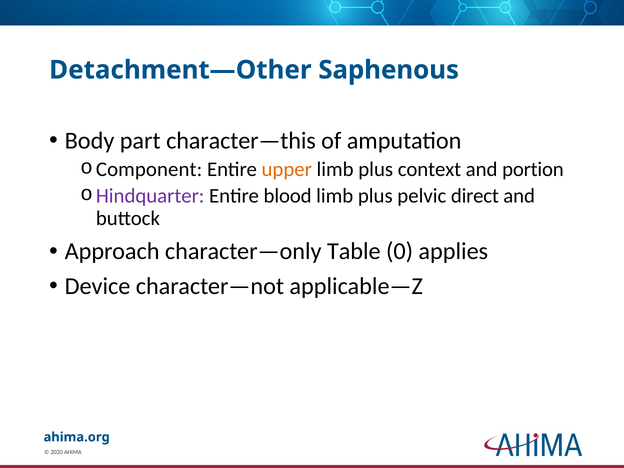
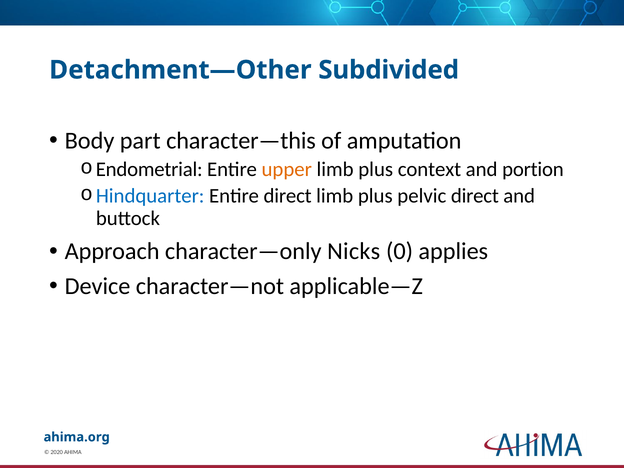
Saphenous: Saphenous -> Subdivided (389, 70)
Component: Component -> Endometrial (149, 169)
Hindquarter colour: purple -> blue (150, 196)
Entire blood: blood -> direct (288, 196)
Table: Table -> Nicks (354, 251)
